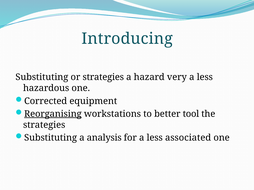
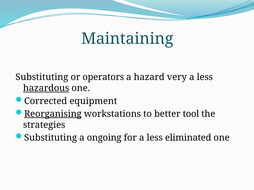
Introducing: Introducing -> Maintaining (127, 39)
or strategies: strategies -> operators (103, 77)
hazardous underline: none -> present (46, 88)
analysis: analysis -> ongoing (104, 138)
associated: associated -> eliminated (188, 138)
